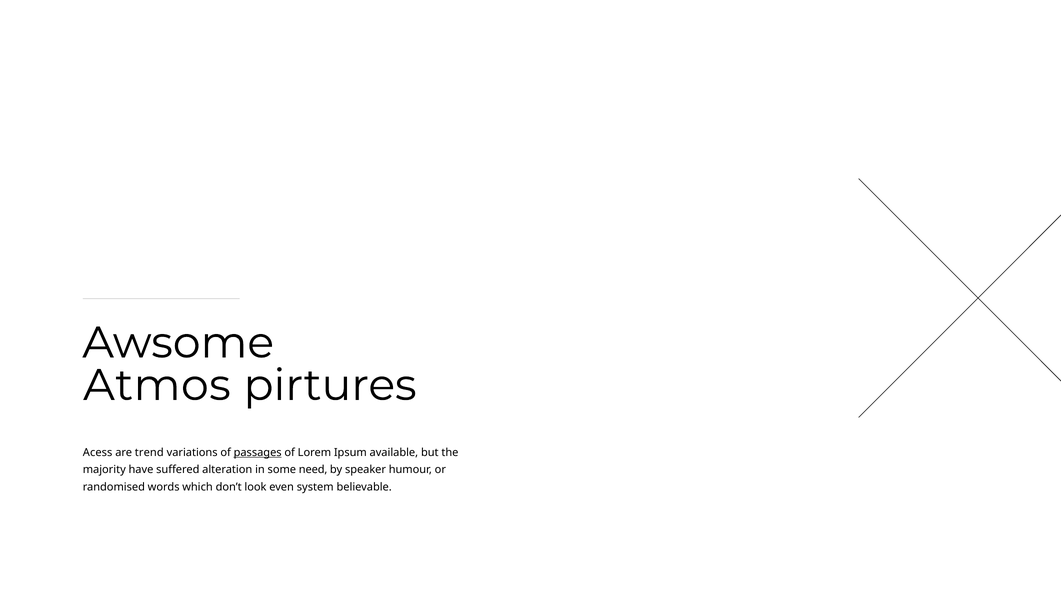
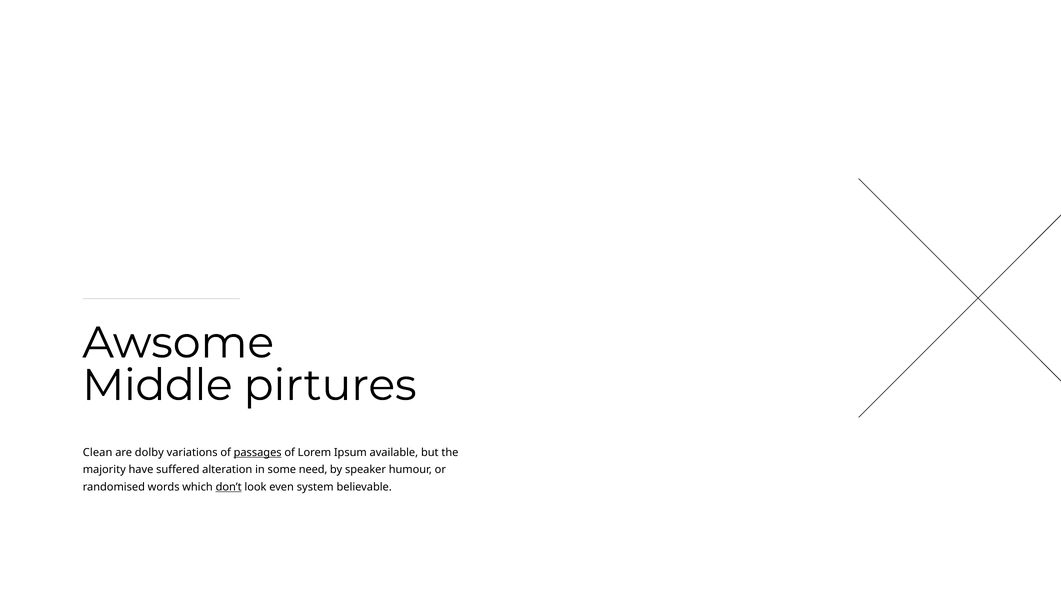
Atmos: Atmos -> Middle (157, 385)
Acess: Acess -> Clean (98, 452)
trend: trend -> dolby (149, 452)
don’t underline: none -> present (229, 487)
